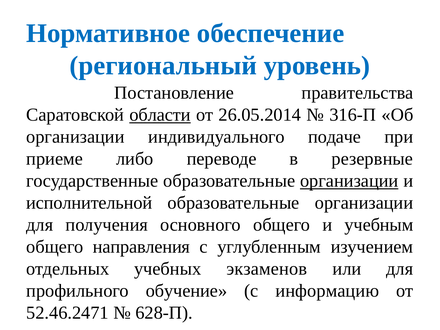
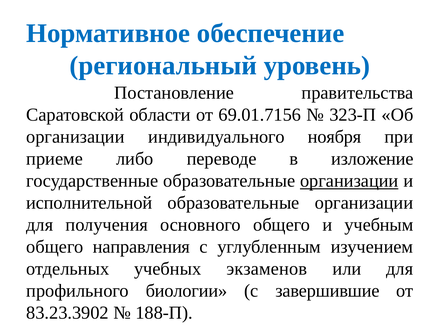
области underline: present -> none (160, 115)
26.05.2014: 26.05.2014 -> 69.01.7156 (260, 115)
316-П: 316-П -> 323-П (353, 115)
подаче: подаче -> ноября (335, 137)
резервные: резервные -> изложение (372, 159)
обучение: обучение -> биологии (187, 291)
информацию: информацию -> завершившие (327, 291)
52.46.2471: 52.46.2471 -> 83.23.3902 (68, 313)
628-П: 628-П -> 188-П (164, 313)
